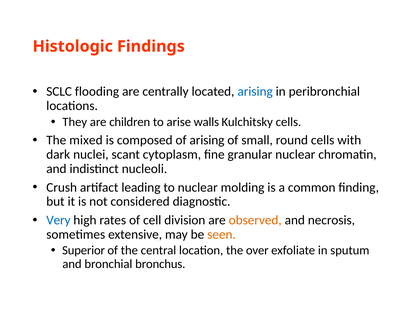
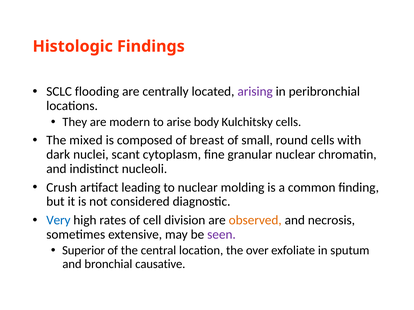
arising colour: blue -> purple (255, 92)
children: children -> modern (130, 122)
walls: walls -> body (206, 122)
of arising: arising -> breast (207, 140)
seen colour: orange -> purple (221, 235)
bronchus: bronchus -> causative (160, 265)
